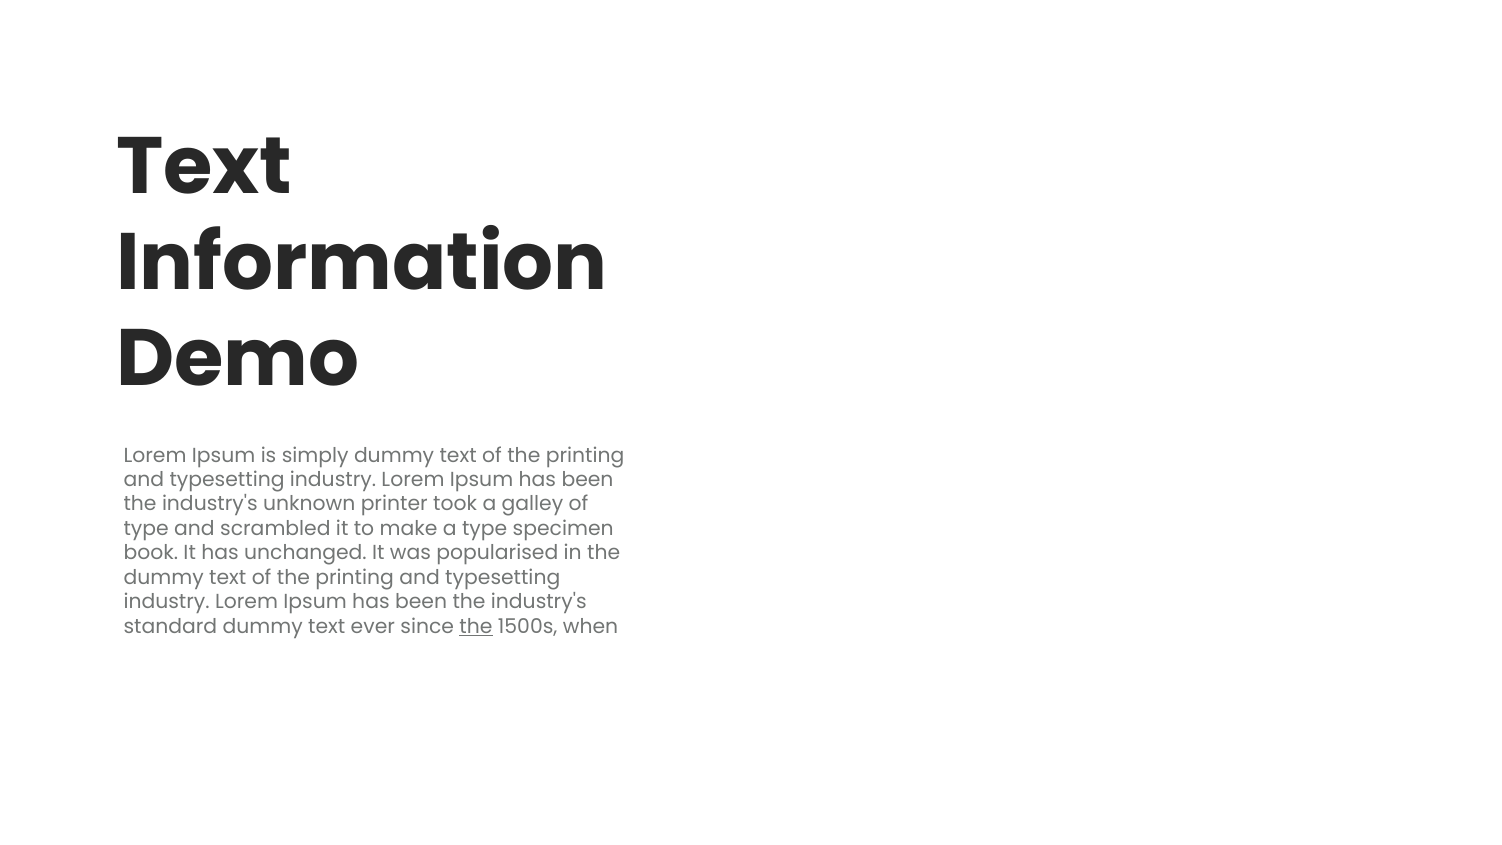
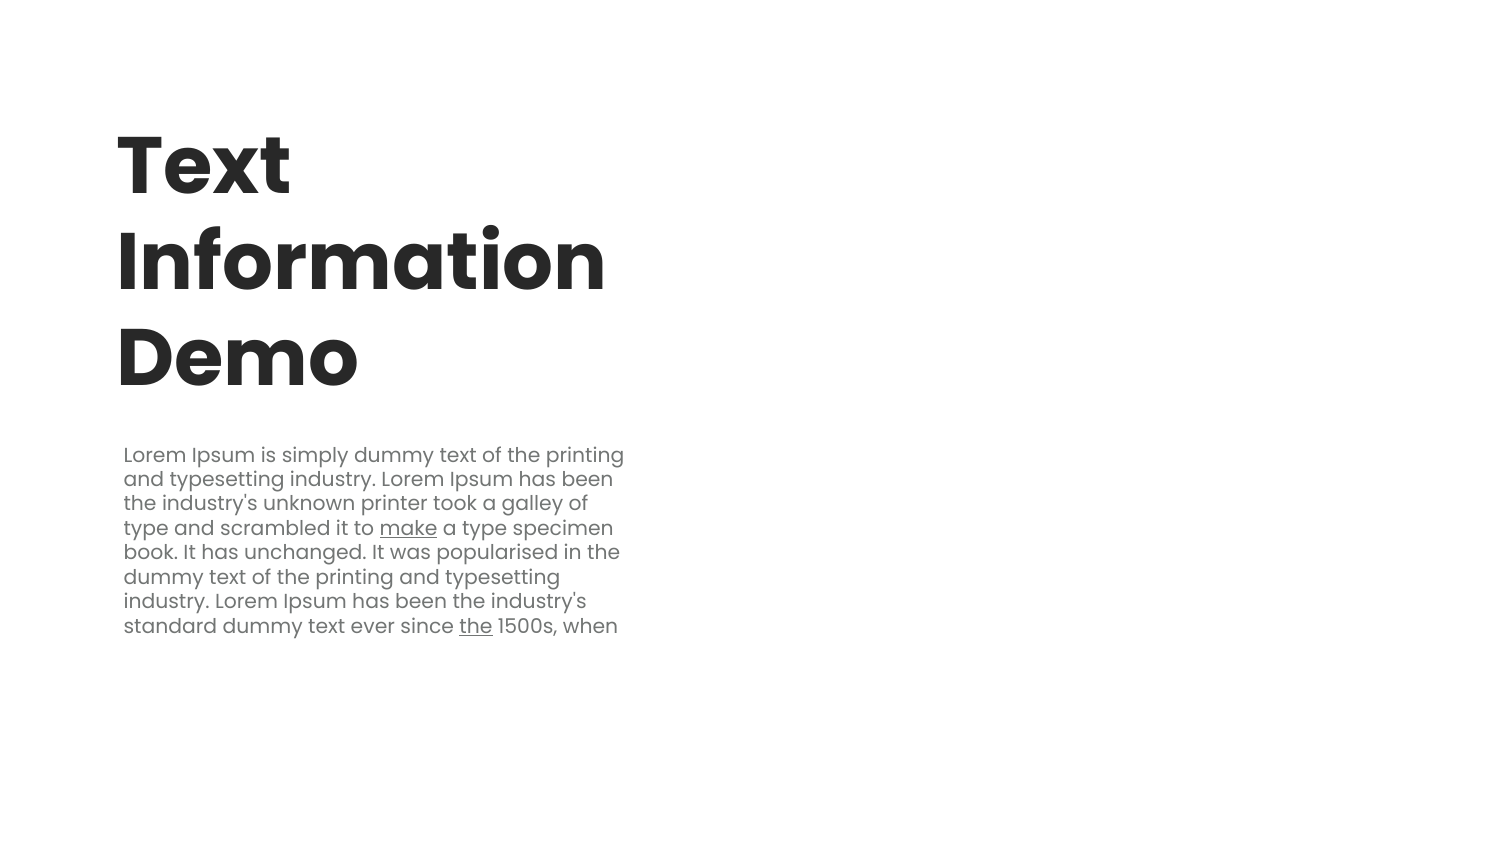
make underline: none -> present (409, 529)
